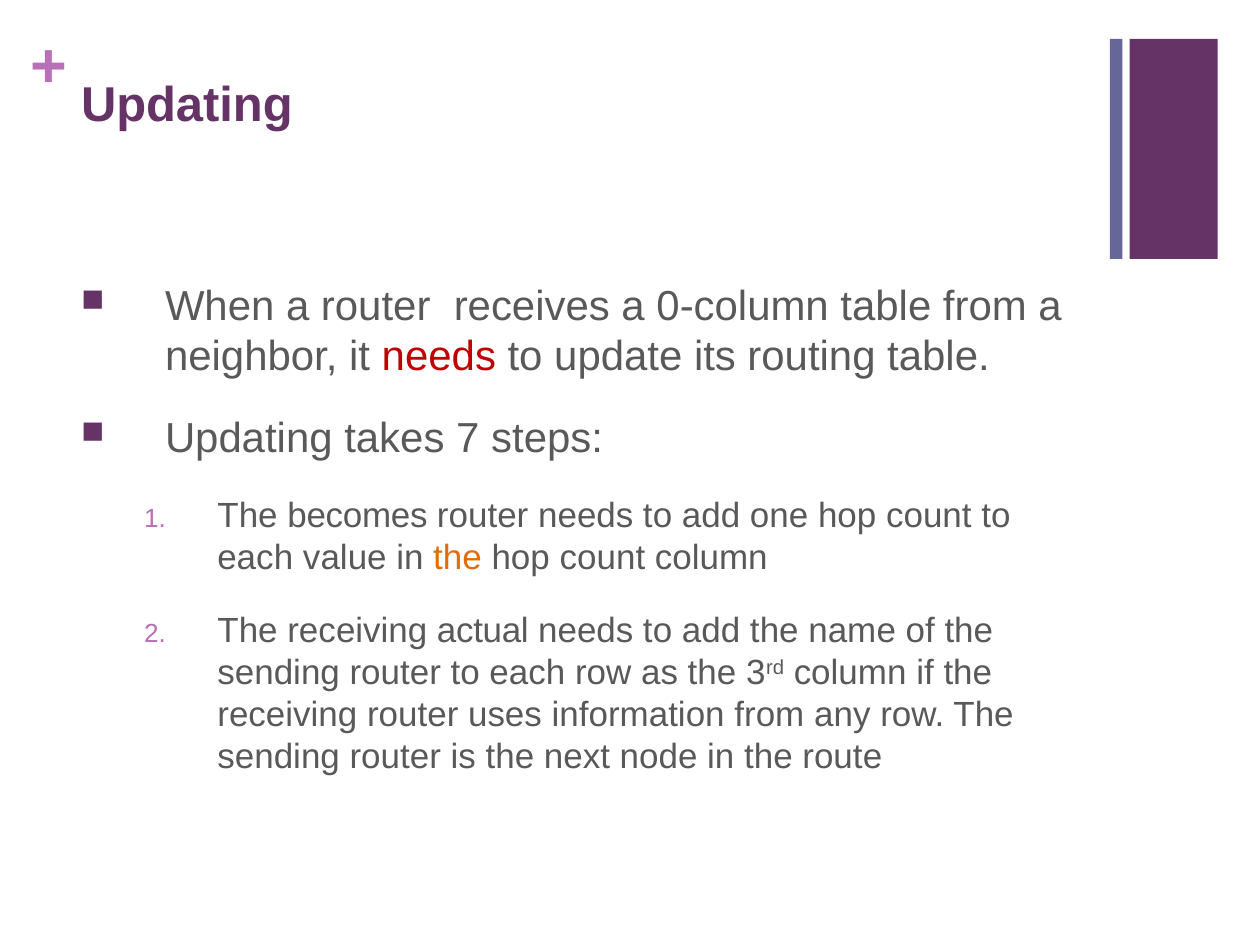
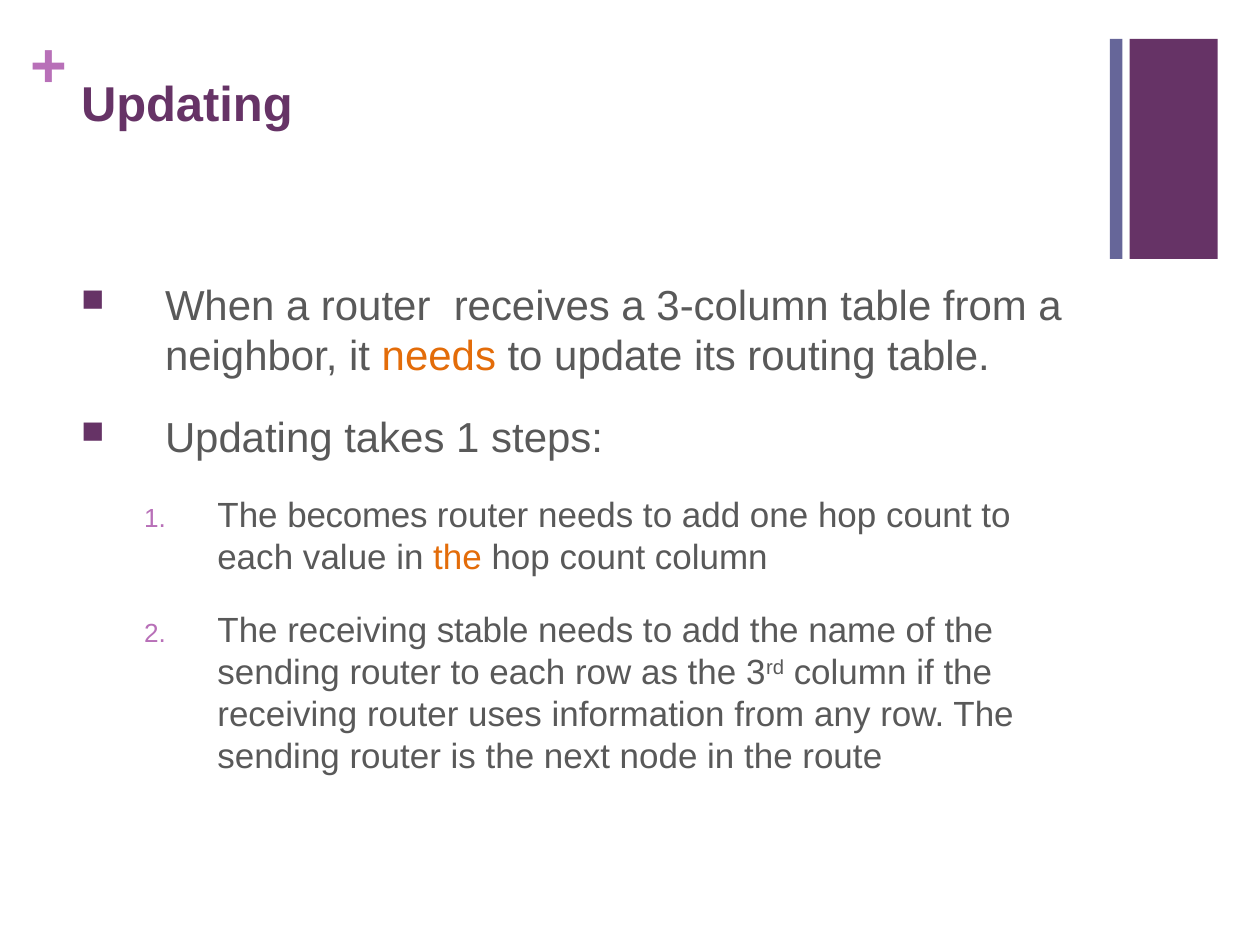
0-column: 0-column -> 3-column (743, 307)
needs colour: red -> orange (439, 357)
takes 7: 7 -> 1 (468, 439)
actual: actual -> stable (483, 631)
